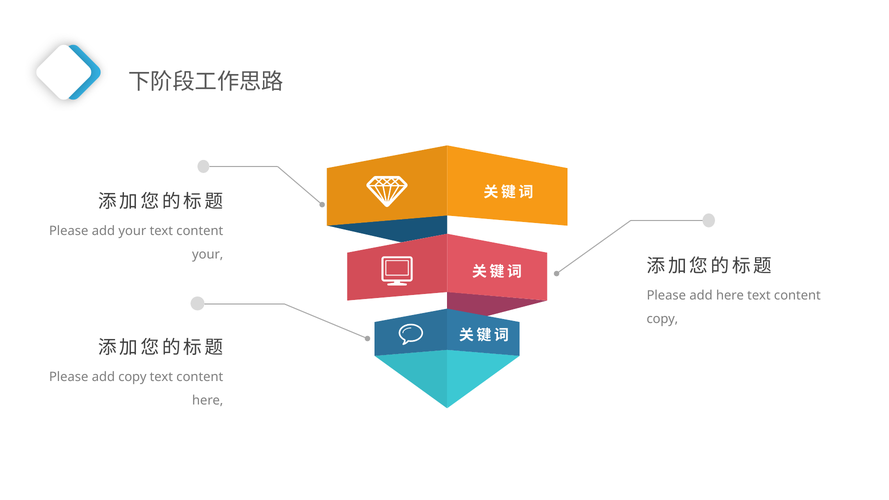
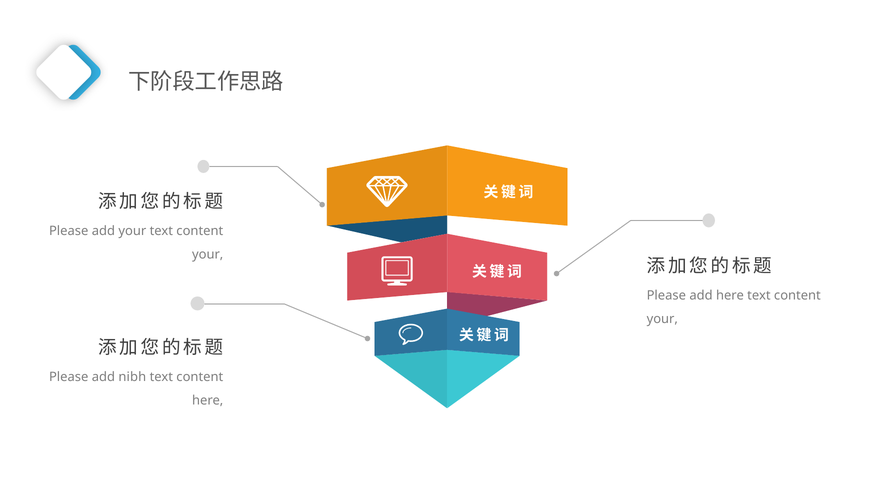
copy: copy -> your (662, 319)
add copy: copy -> nibh (132, 377)
